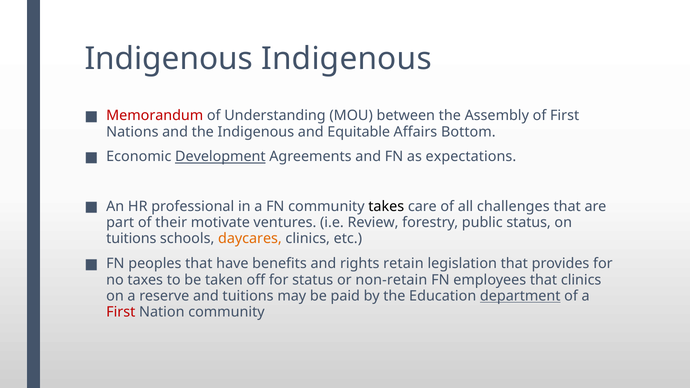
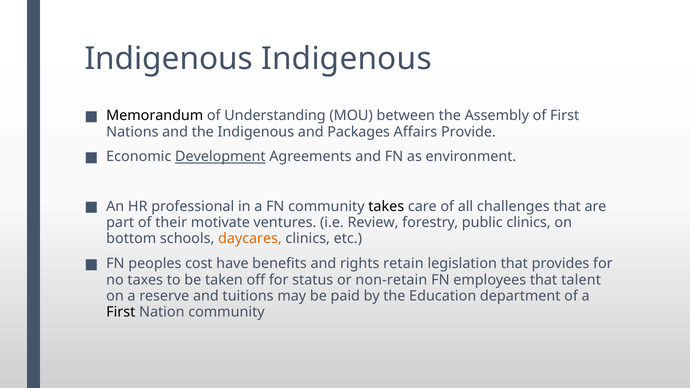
Memorandum colour: red -> black (155, 116)
Equitable: Equitable -> Packages (359, 132)
Bottom: Bottom -> Provide (468, 132)
expectations: expectations -> environment (471, 157)
public status: status -> clinics (529, 223)
tuitions: tuitions -> bottom (131, 239)
peoples that: that -> cost (199, 264)
that clinics: clinics -> talent (581, 280)
department underline: present -> none (520, 296)
First colour: red -> black (121, 312)
